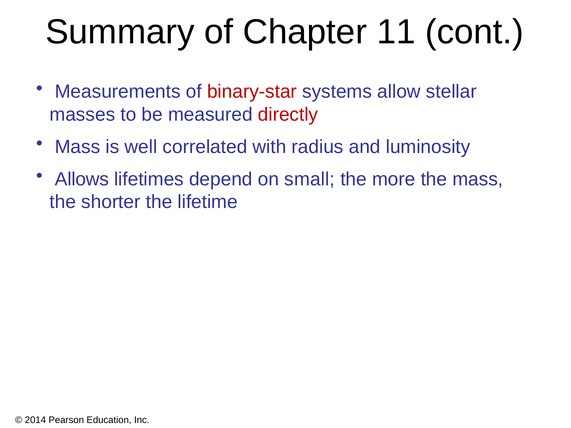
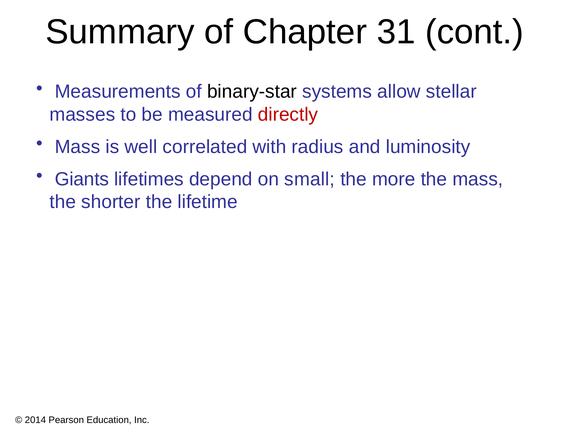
11: 11 -> 31 (396, 32)
binary-star colour: red -> black (252, 92)
Allows: Allows -> Giants (82, 179)
